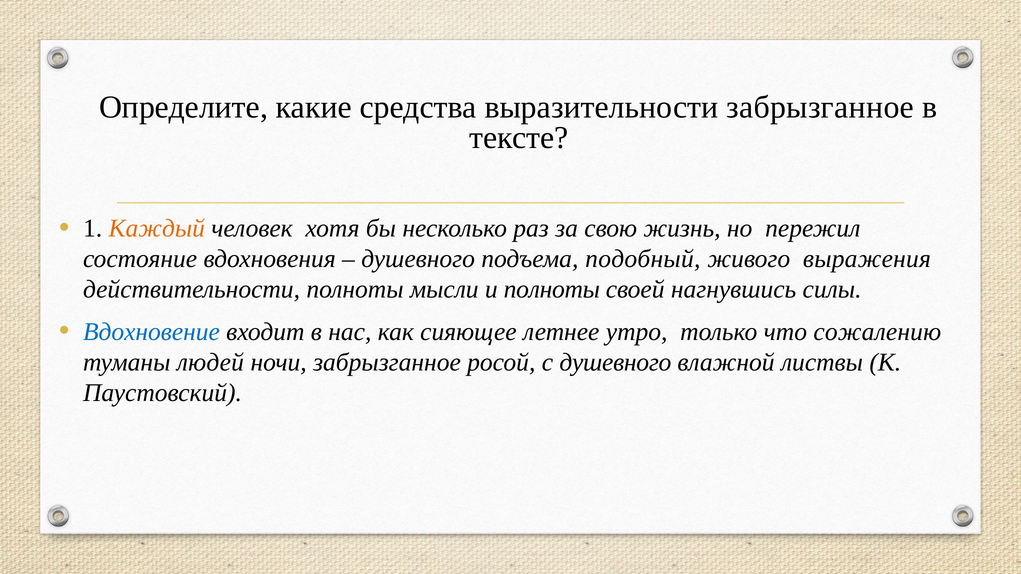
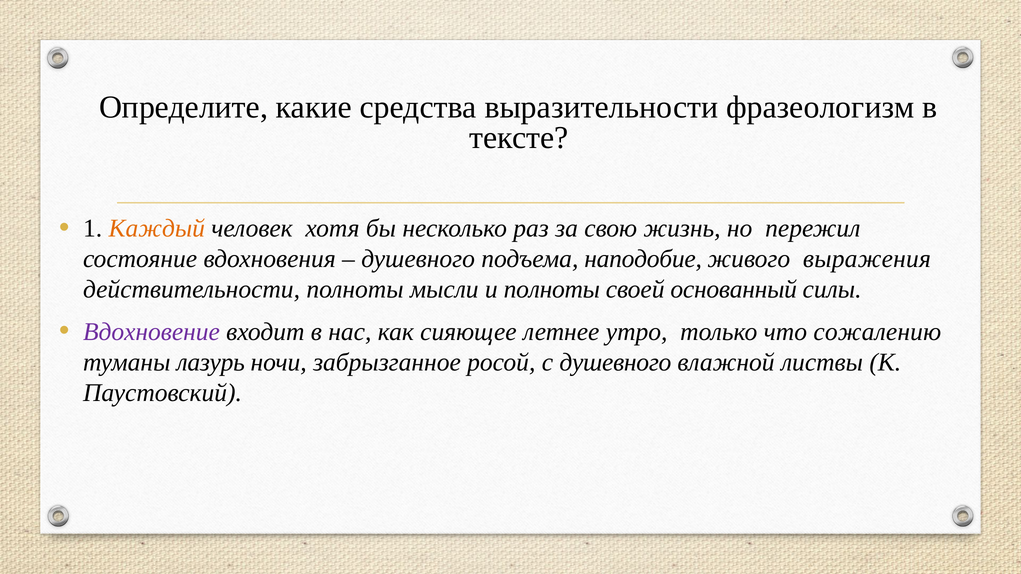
выразительности забрызганное: забрызганное -> фразеологизм (820, 107)
подобный: подобный -> наподобие (643, 259)
нагнувшись: нагнувшись -> основанный (734, 290)
Вдохновение colour: blue -> purple (151, 332)
людей: людей -> лазурь (211, 362)
